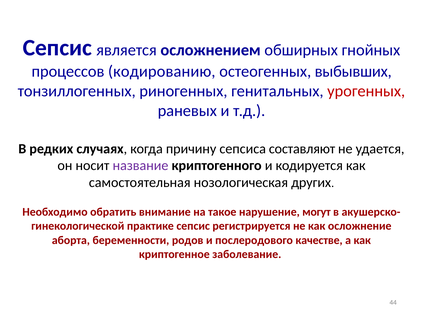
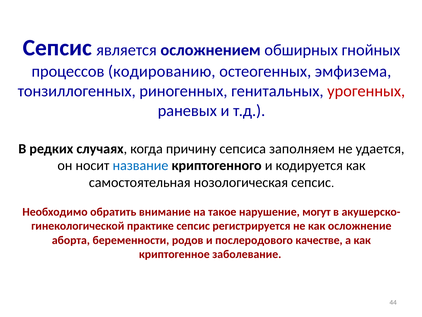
выбывших: выбывших -> эмфизема (353, 71)
составляют: составляют -> заполняем (302, 148)
название colour: purple -> blue (141, 165)
нозологическая других: других -> сепсис (311, 182)
